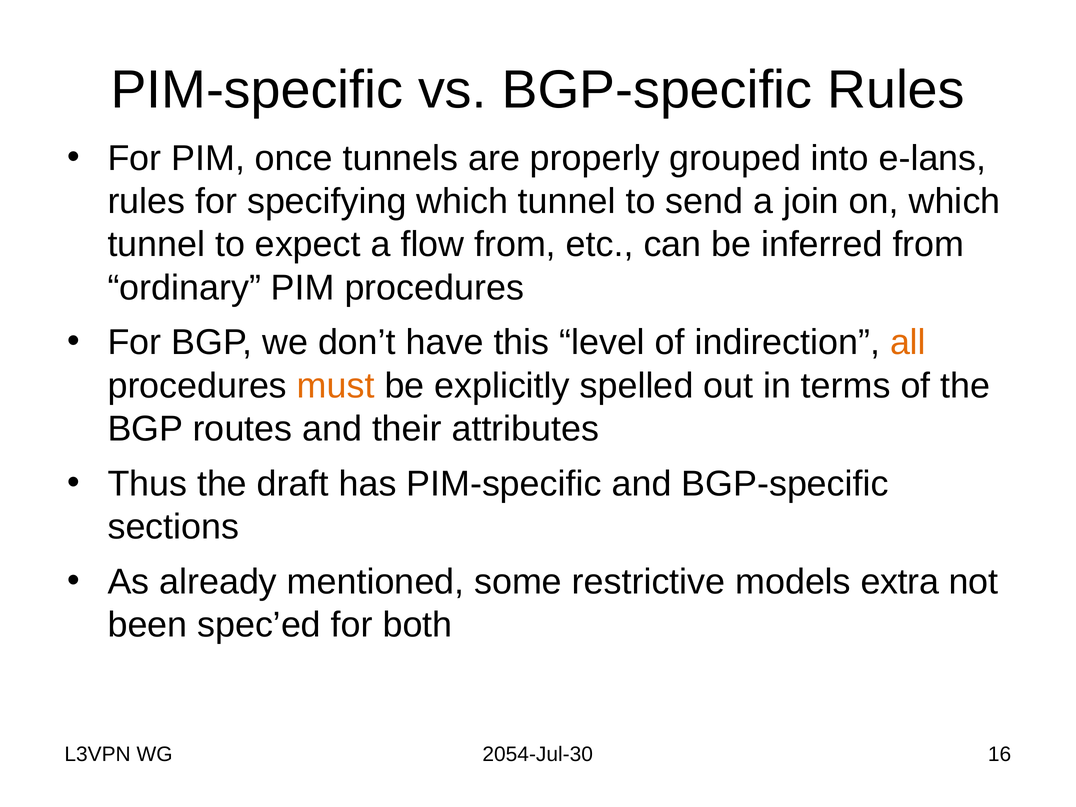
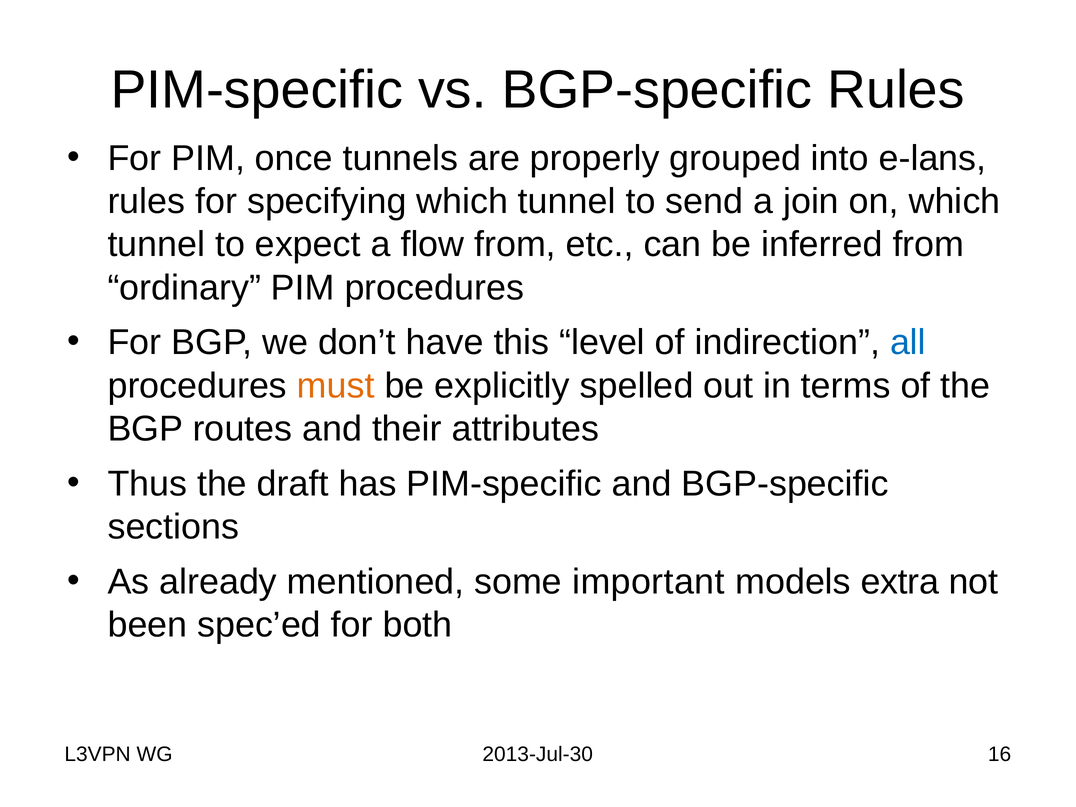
all colour: orange -> blue (908, 343)
restrictive: restrictive -> important (648, 582)
2054-Jul-30: 2054-Jul-30 -> 2013-Jul-30 (538, 754)
